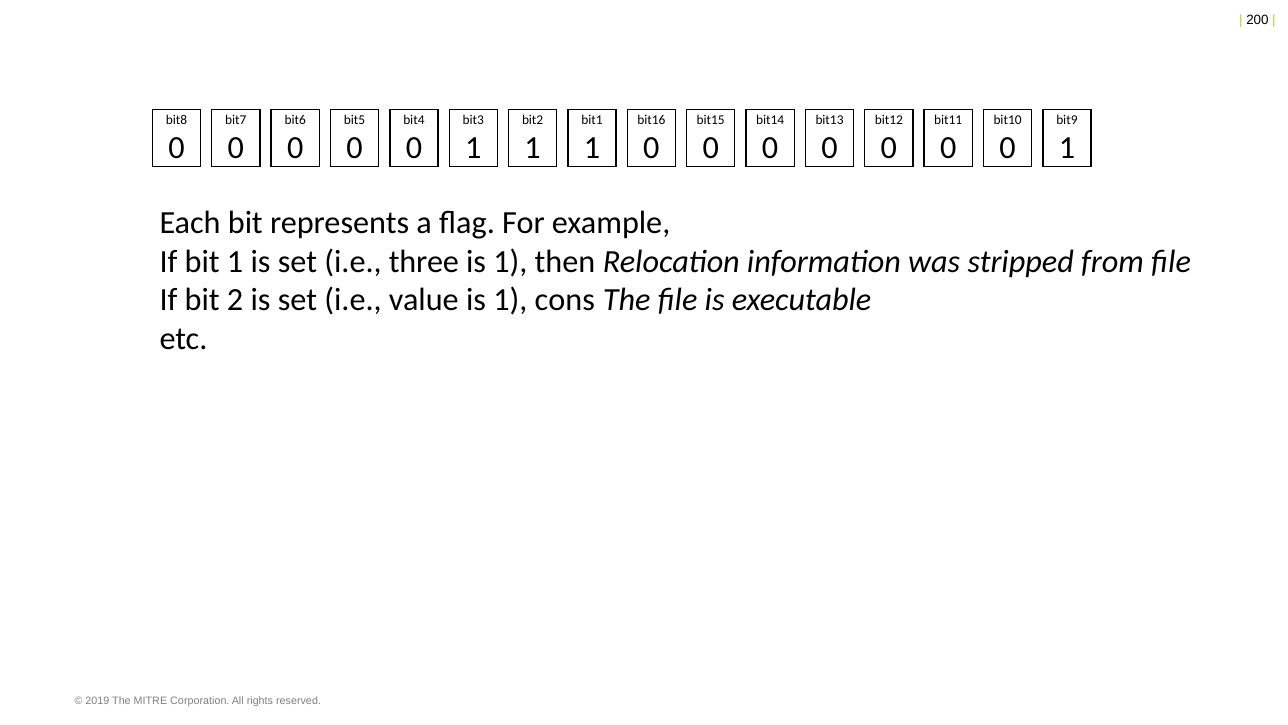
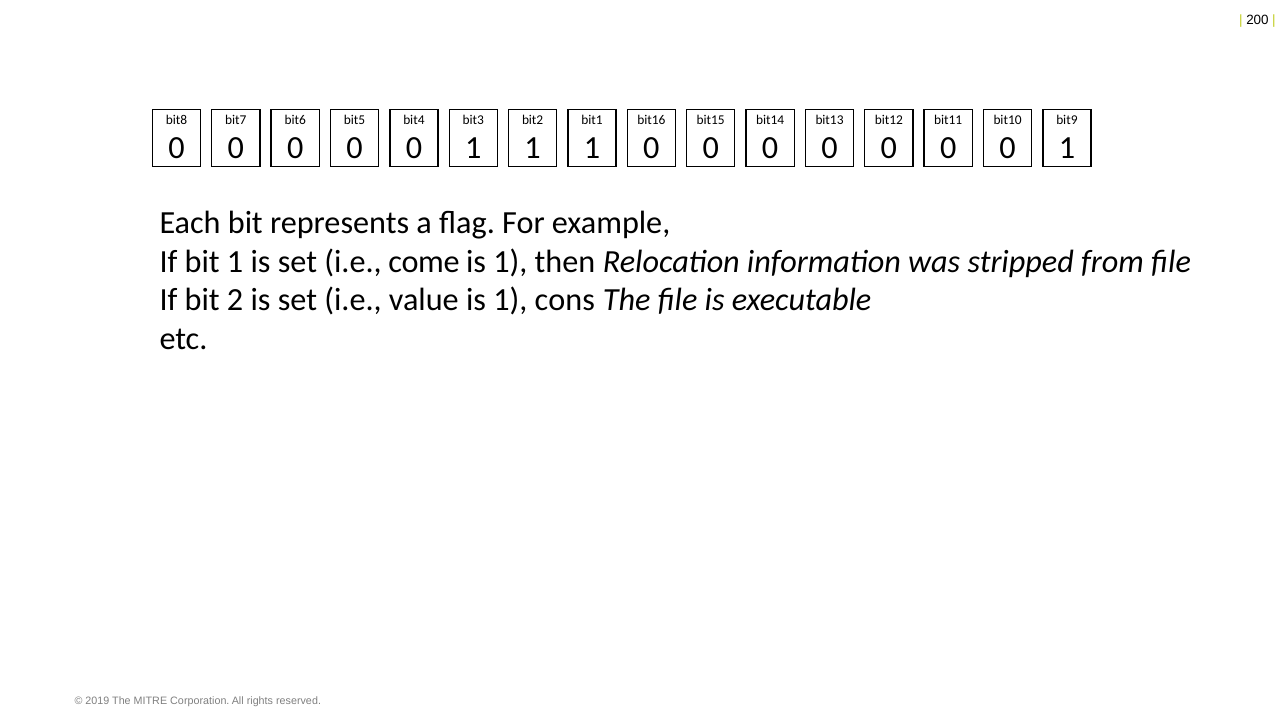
three: three -> come (424, 261)
